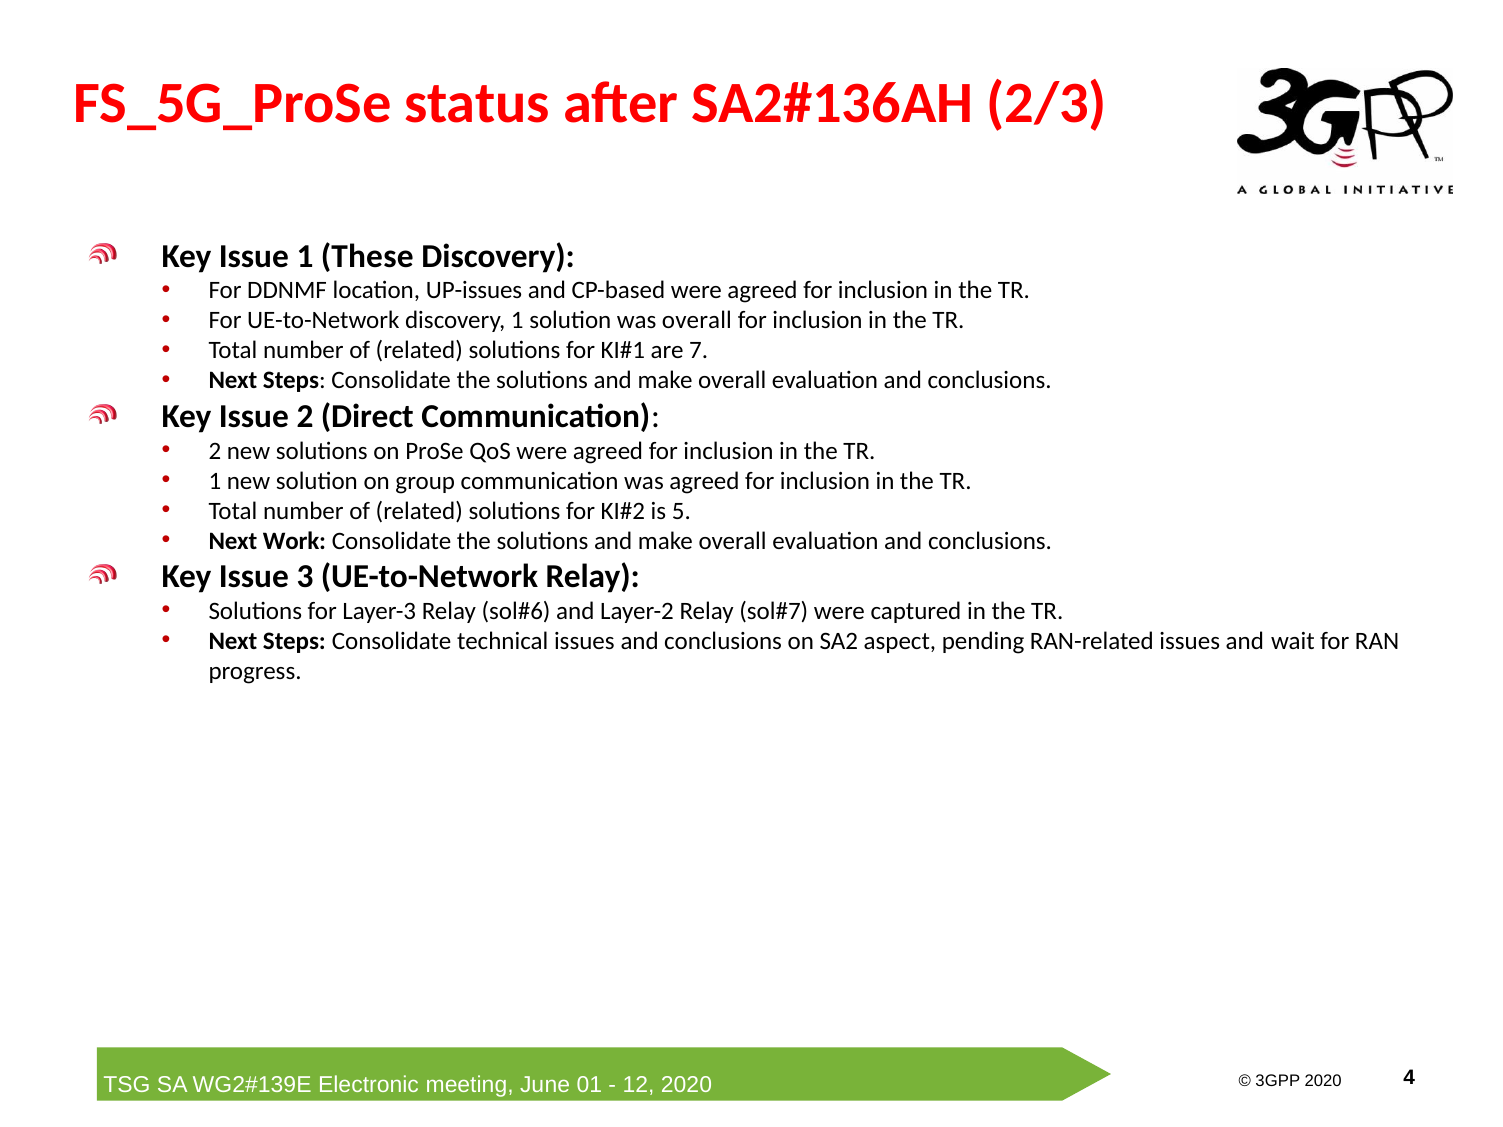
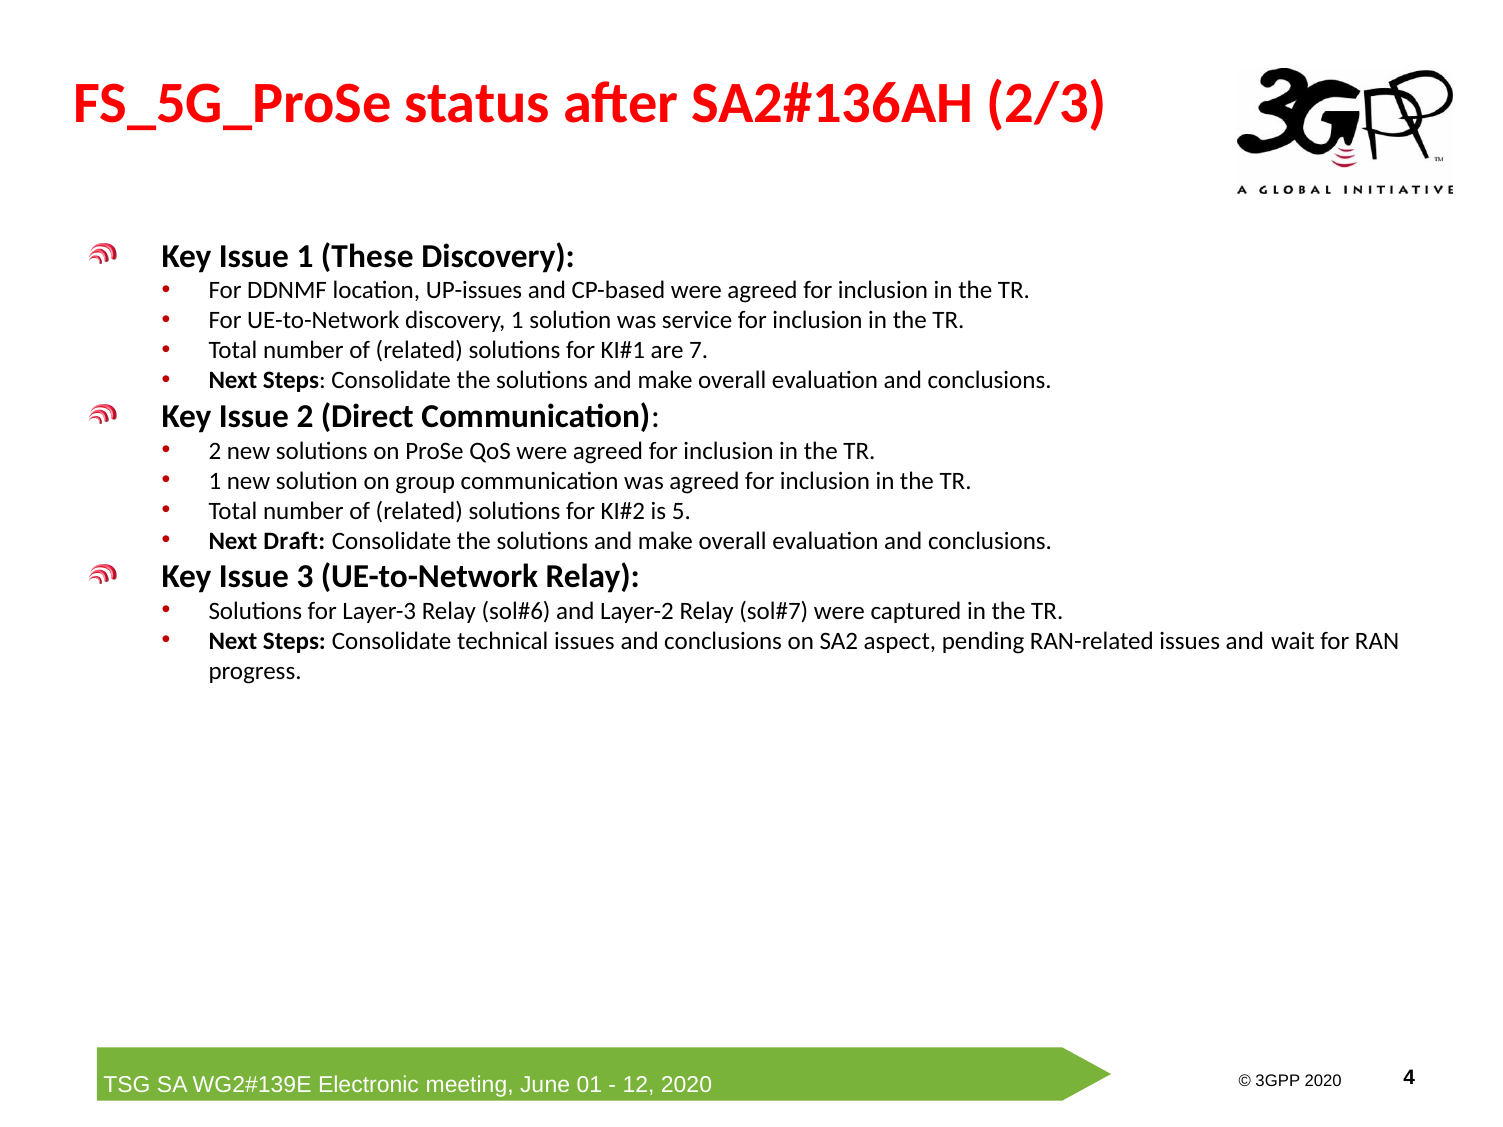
was overall: overall -> service (697, 321)
Work: Work -> Draft (294, 541)
